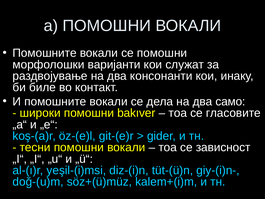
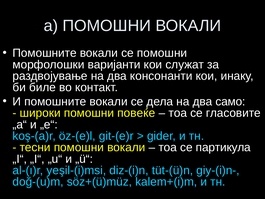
bakıver: bakıver -> повеќе (136, 113)
зависност: зависност -> партикула (223, 147)
